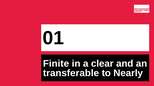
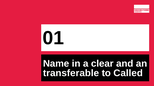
Finite: Finite -> Name (56, 64)
Nearly: Nearly -> Called (128, 74)
